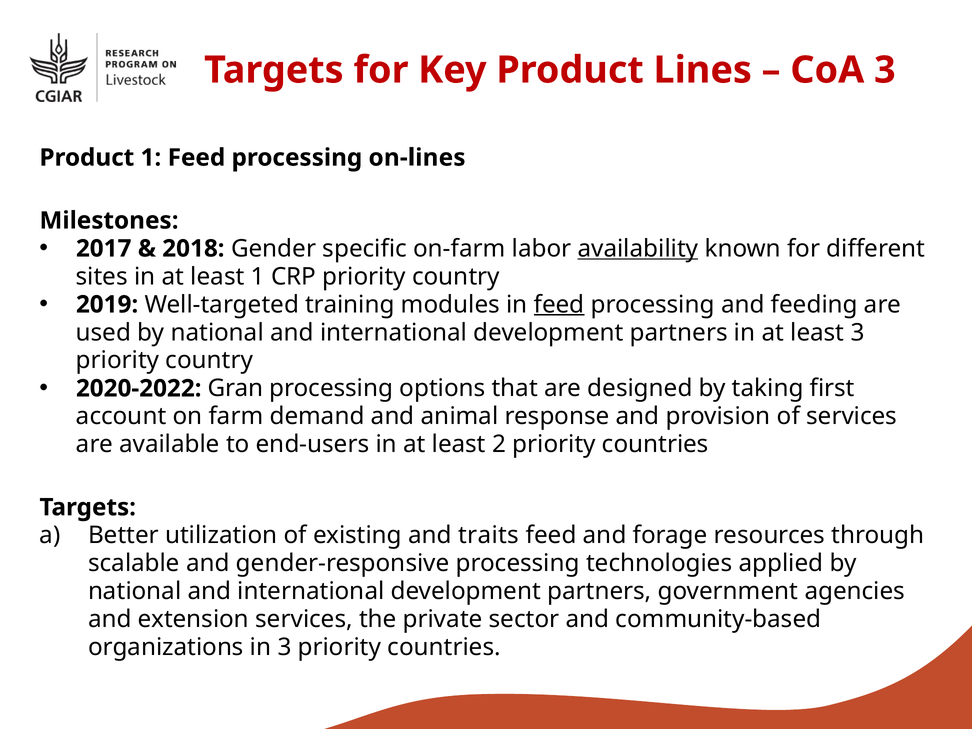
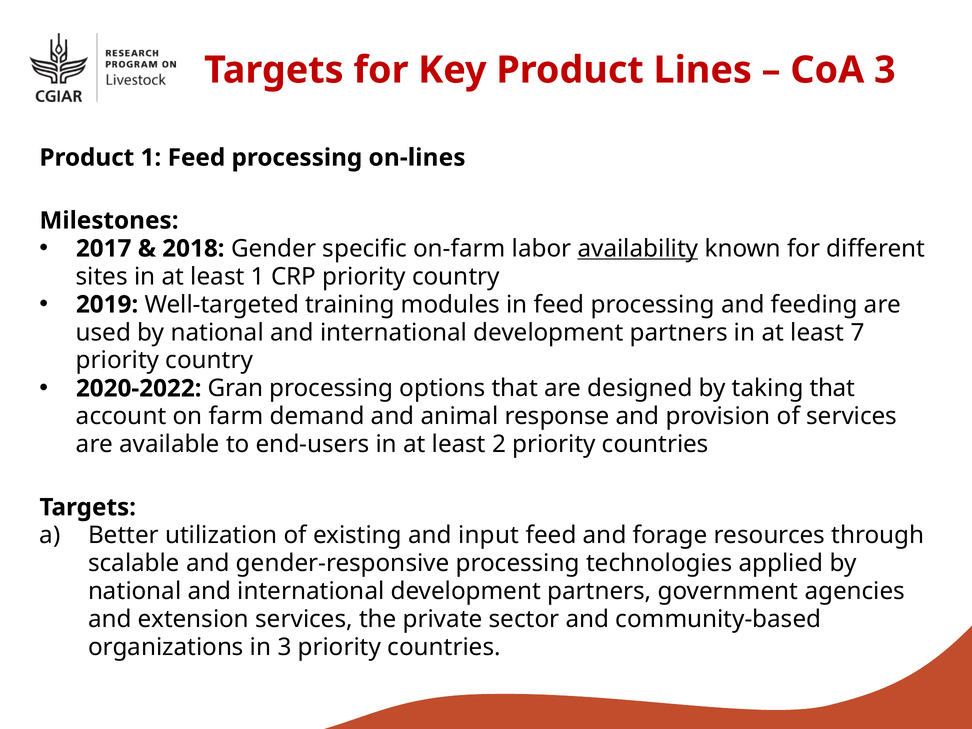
feed underline: present -> none (559, 305)
least 3: 3 -> 7 (857, 332)
taking first: first -> that (832, 388)
traits: traits -> input (489, 535)
